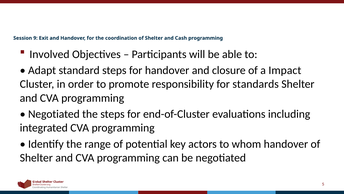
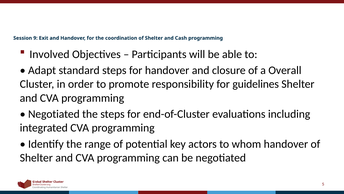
Impact: Impact -> Overall (285, 70)
standards: standards -> guidelines (256, 84)
